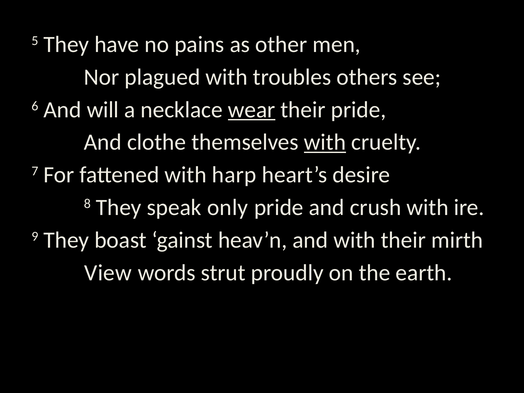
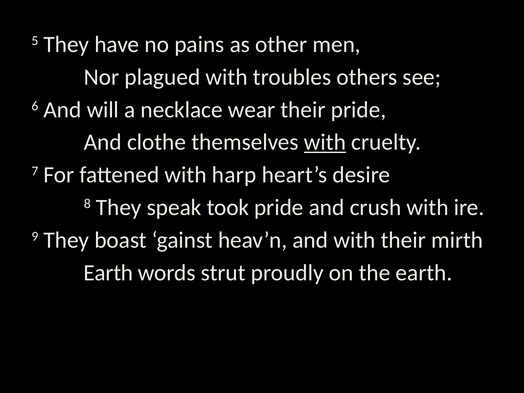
wear underline: present -> none (252, 110)
only: only -> took (228, 208)
View: View -> Earth (108, 273)
